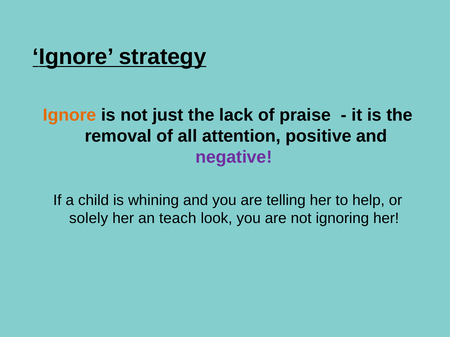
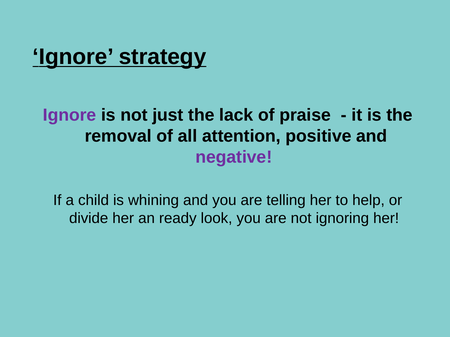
Ignore colour: orange -> purple (70, 115)
solely: solely -> divide (89, 219)
teach: teach -> ready (178, 219)
